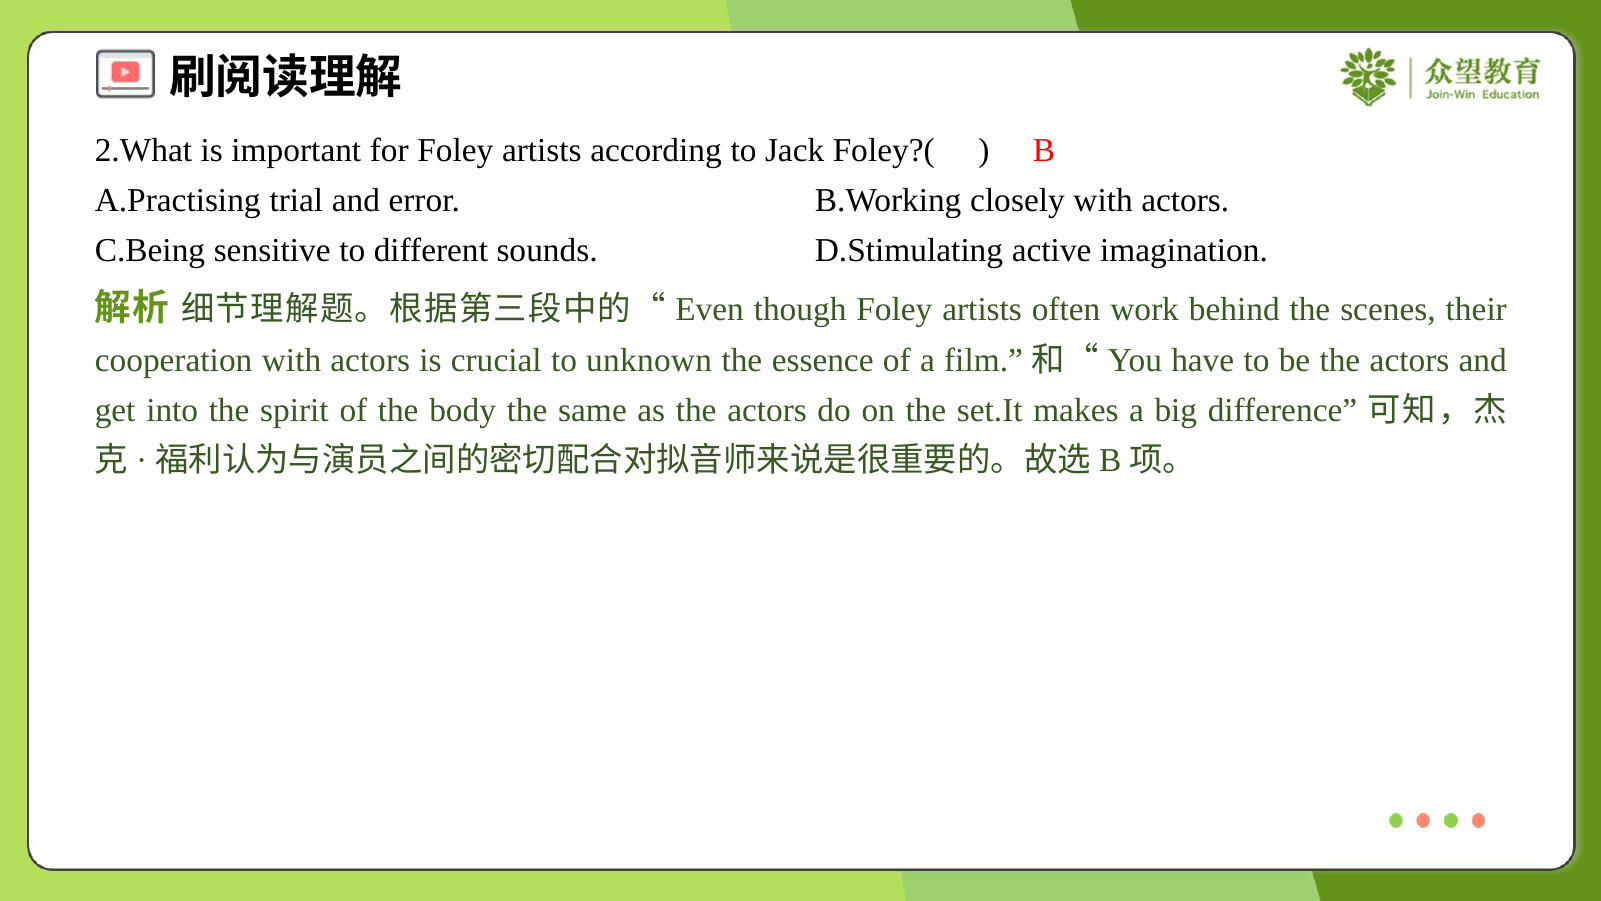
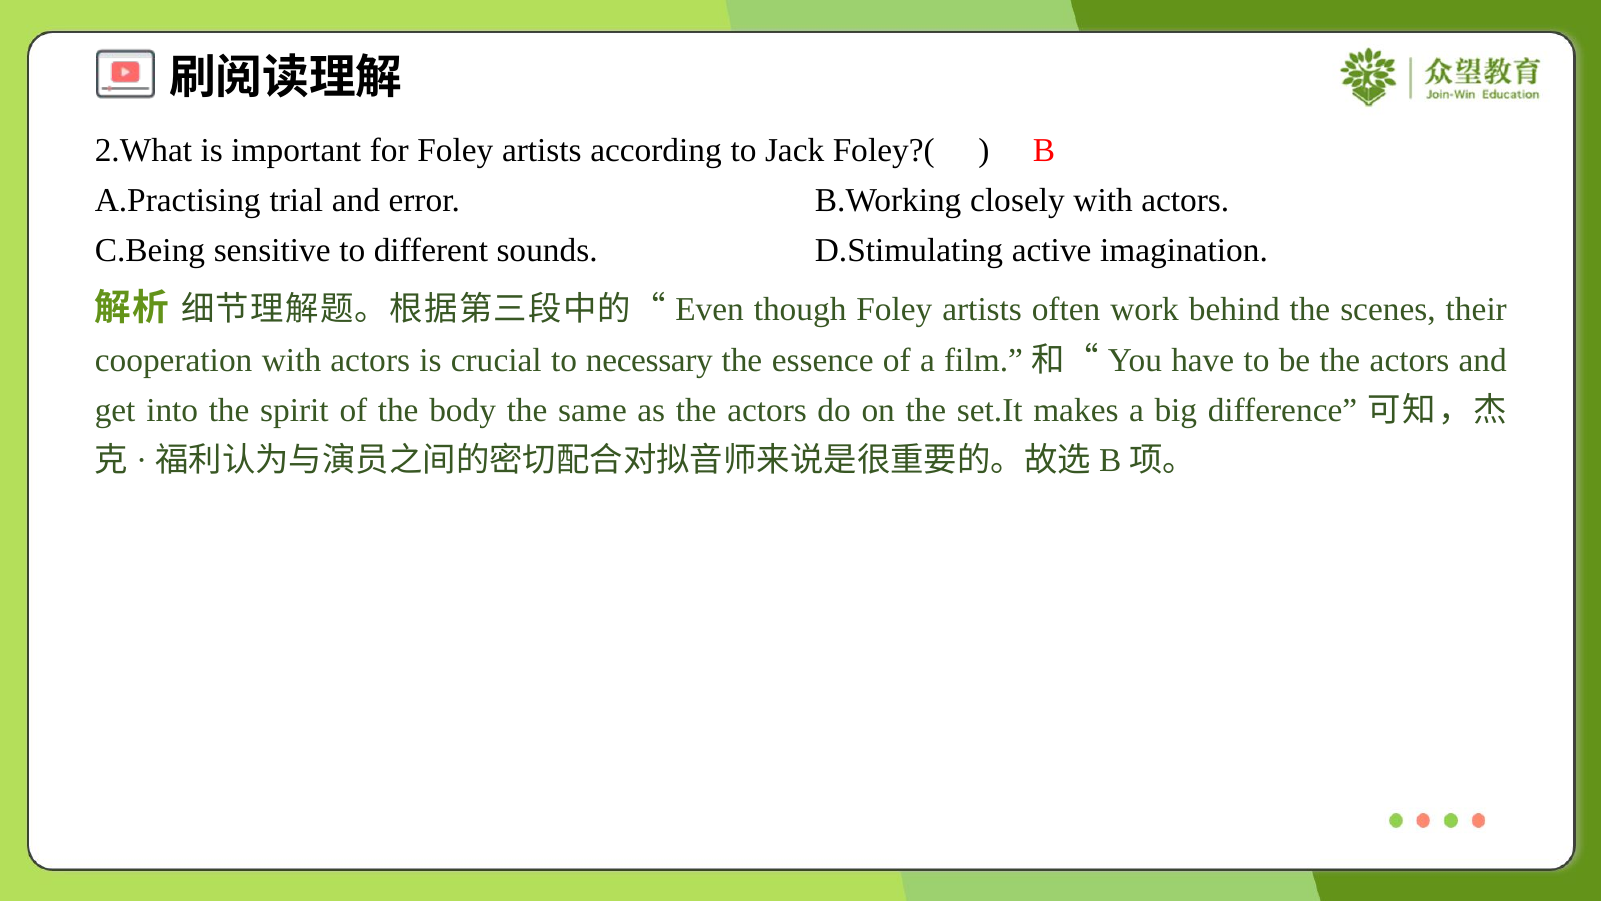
unknown: unknown -> necessary (649, 360)
